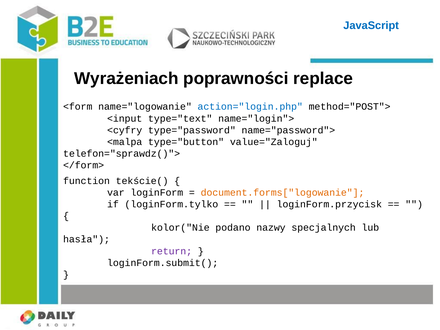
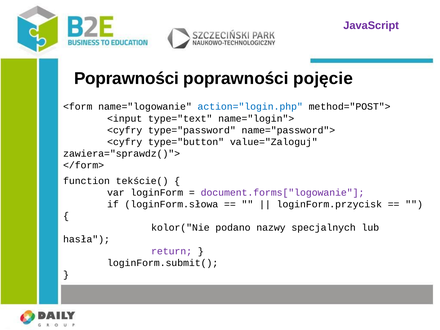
JavaScript colour: blue -> purple (371, 26)
Wyrażeniach: Wyrażeniach -> Poprawności (126, 79)
replace: replace -> pojęcie (323, 79)
<malpa: <malpa -> <cyfry (125, 142)
telefon="sprawdz()">: telefon="sprawdz()"> -> zawiera="sprawdz()"> (122, 154)
document.forms["logowanie colour: orange -> purple (283, 193)
loginForm.tylko: loginForm.tylko -> loginForm.słowa (171, 204)
